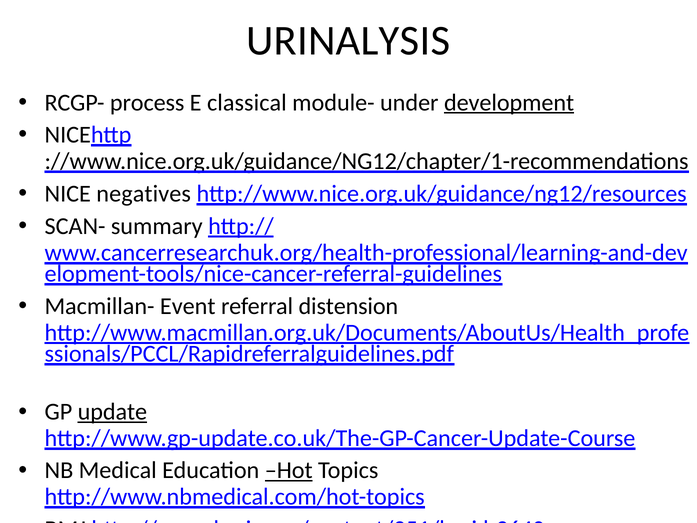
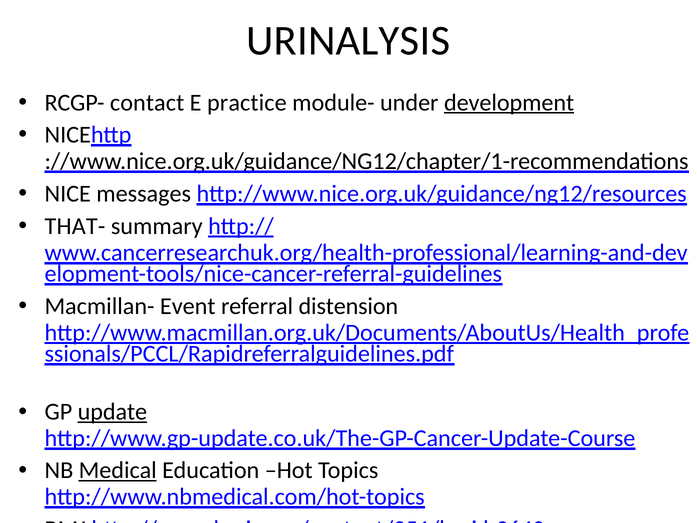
process: process -> contact (147, 102)
classical: classical -> practice (247, 102)
negatives: negatives -> messages (144, 194)
SCAN-: SCAN- -> THAT- (75, 226)
Medical underline: none -> present (118, 470)
Hot underline: present -> none (289, 470)
